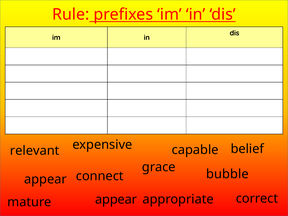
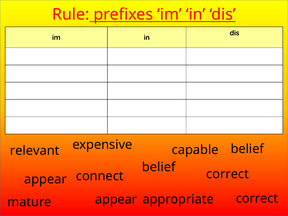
grace: grace -> belief (159, 167)
bubble: bubble -> correct (228, 174)
